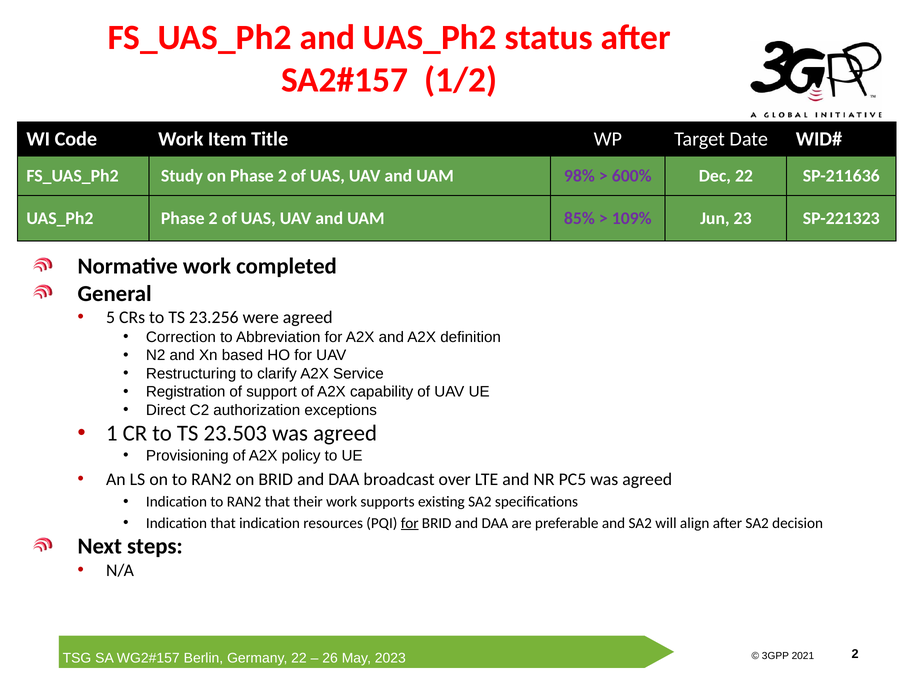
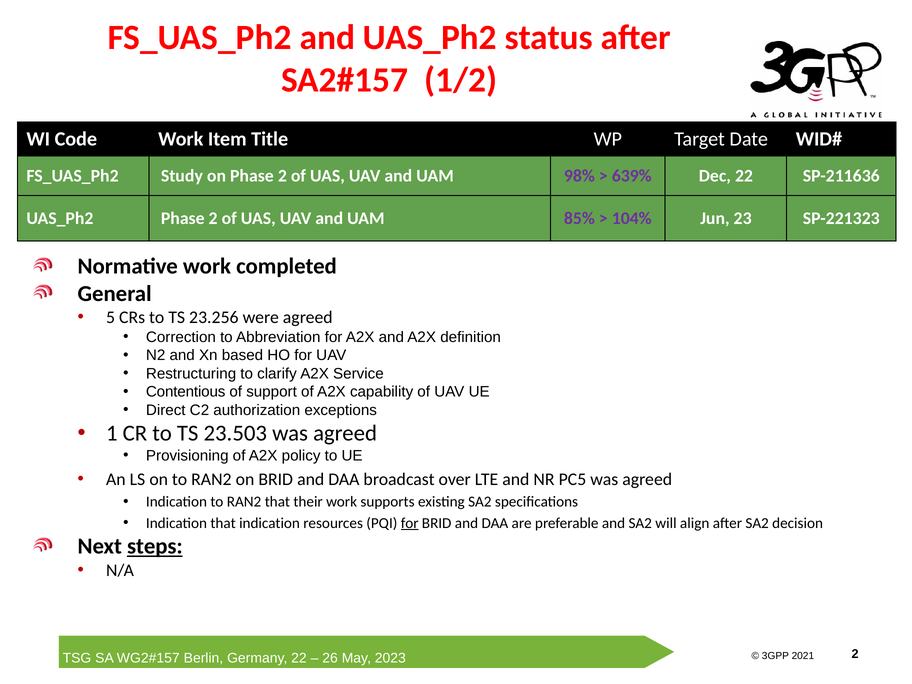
600%: 600% -> 639% (632, 176)
109%: 109% -> 104% (632, 219)
Registration: Registration -> Contentious (186, 392)
steps underline: none -> present (155, 546)
